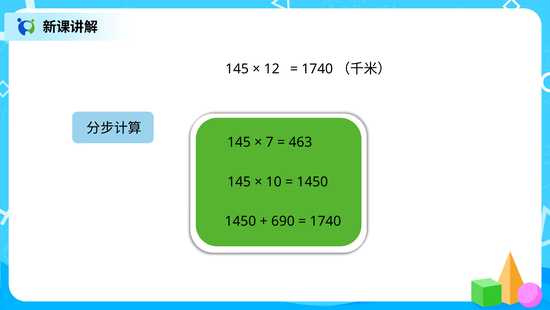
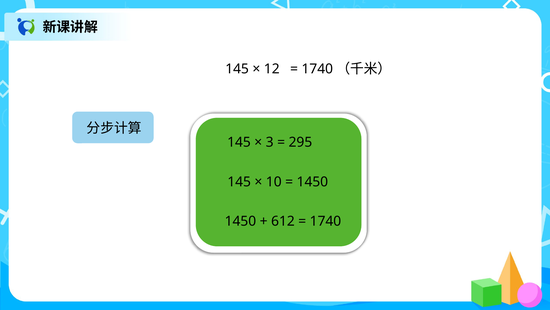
7: 7 -> 3 (270, 142)
463: 463 -> 295 (300, 142)
690: 690 -> 612 (283, 221)
